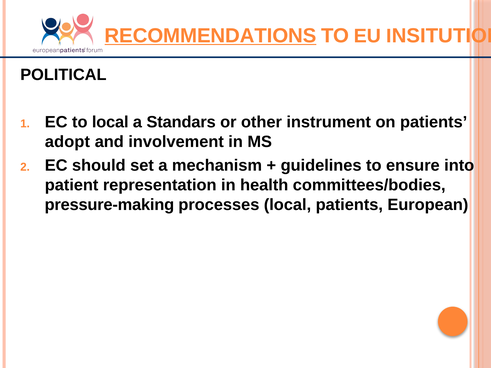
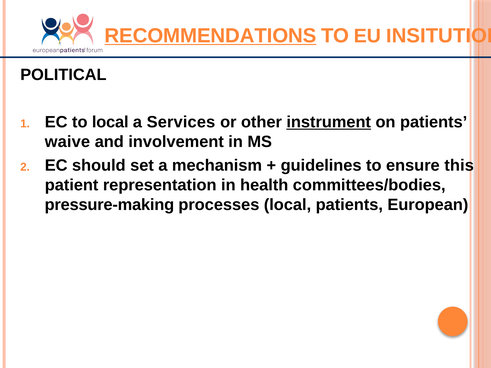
Standars: Standars -> Services (181, 122)
instrument underline: none -> present (329, 122)
adopt: adopt -> waive (67, 142)
into: into -> this (459, 166)
